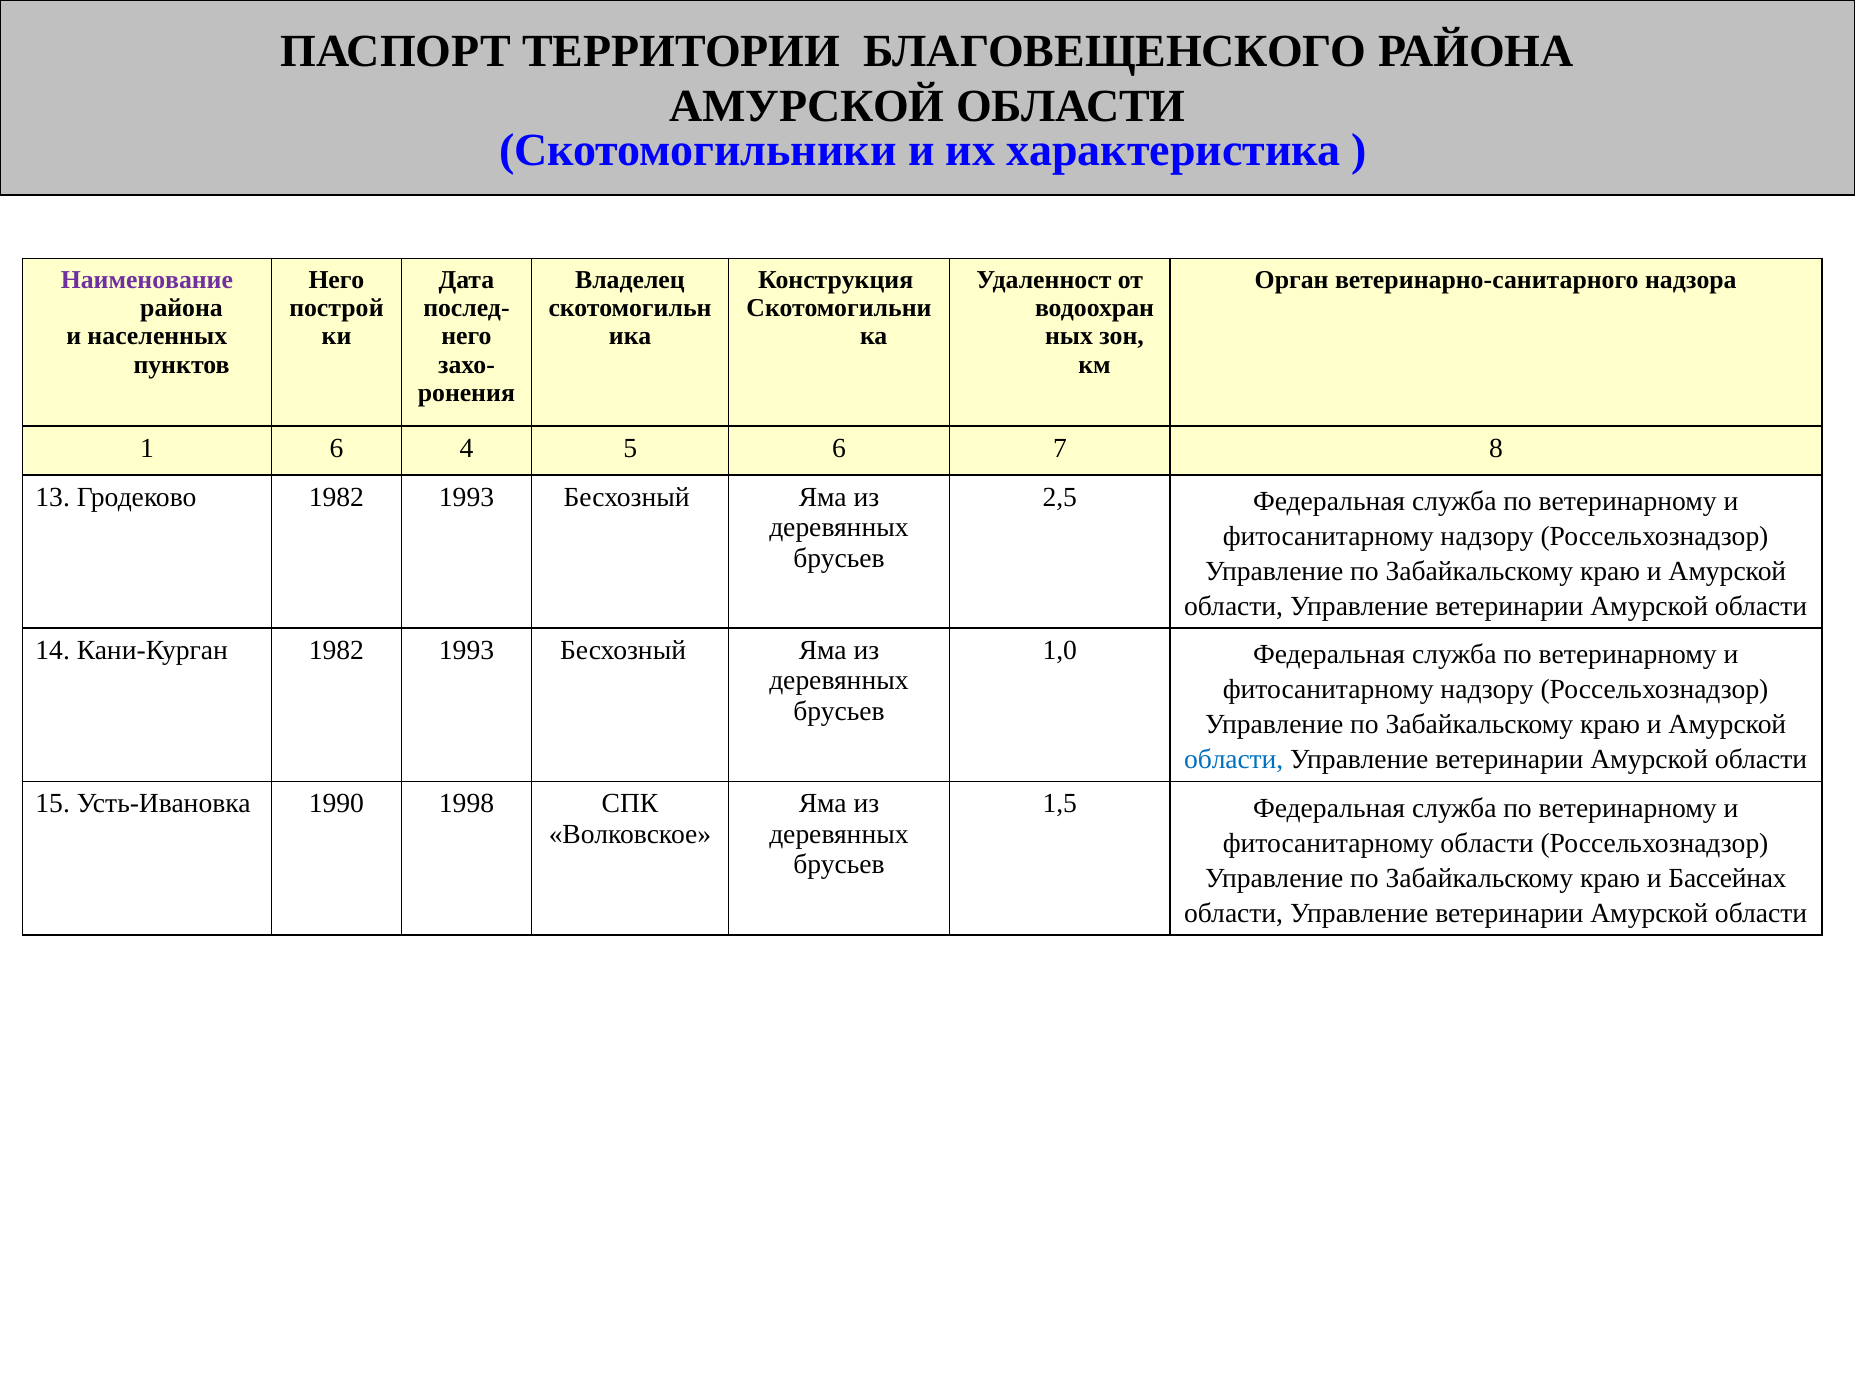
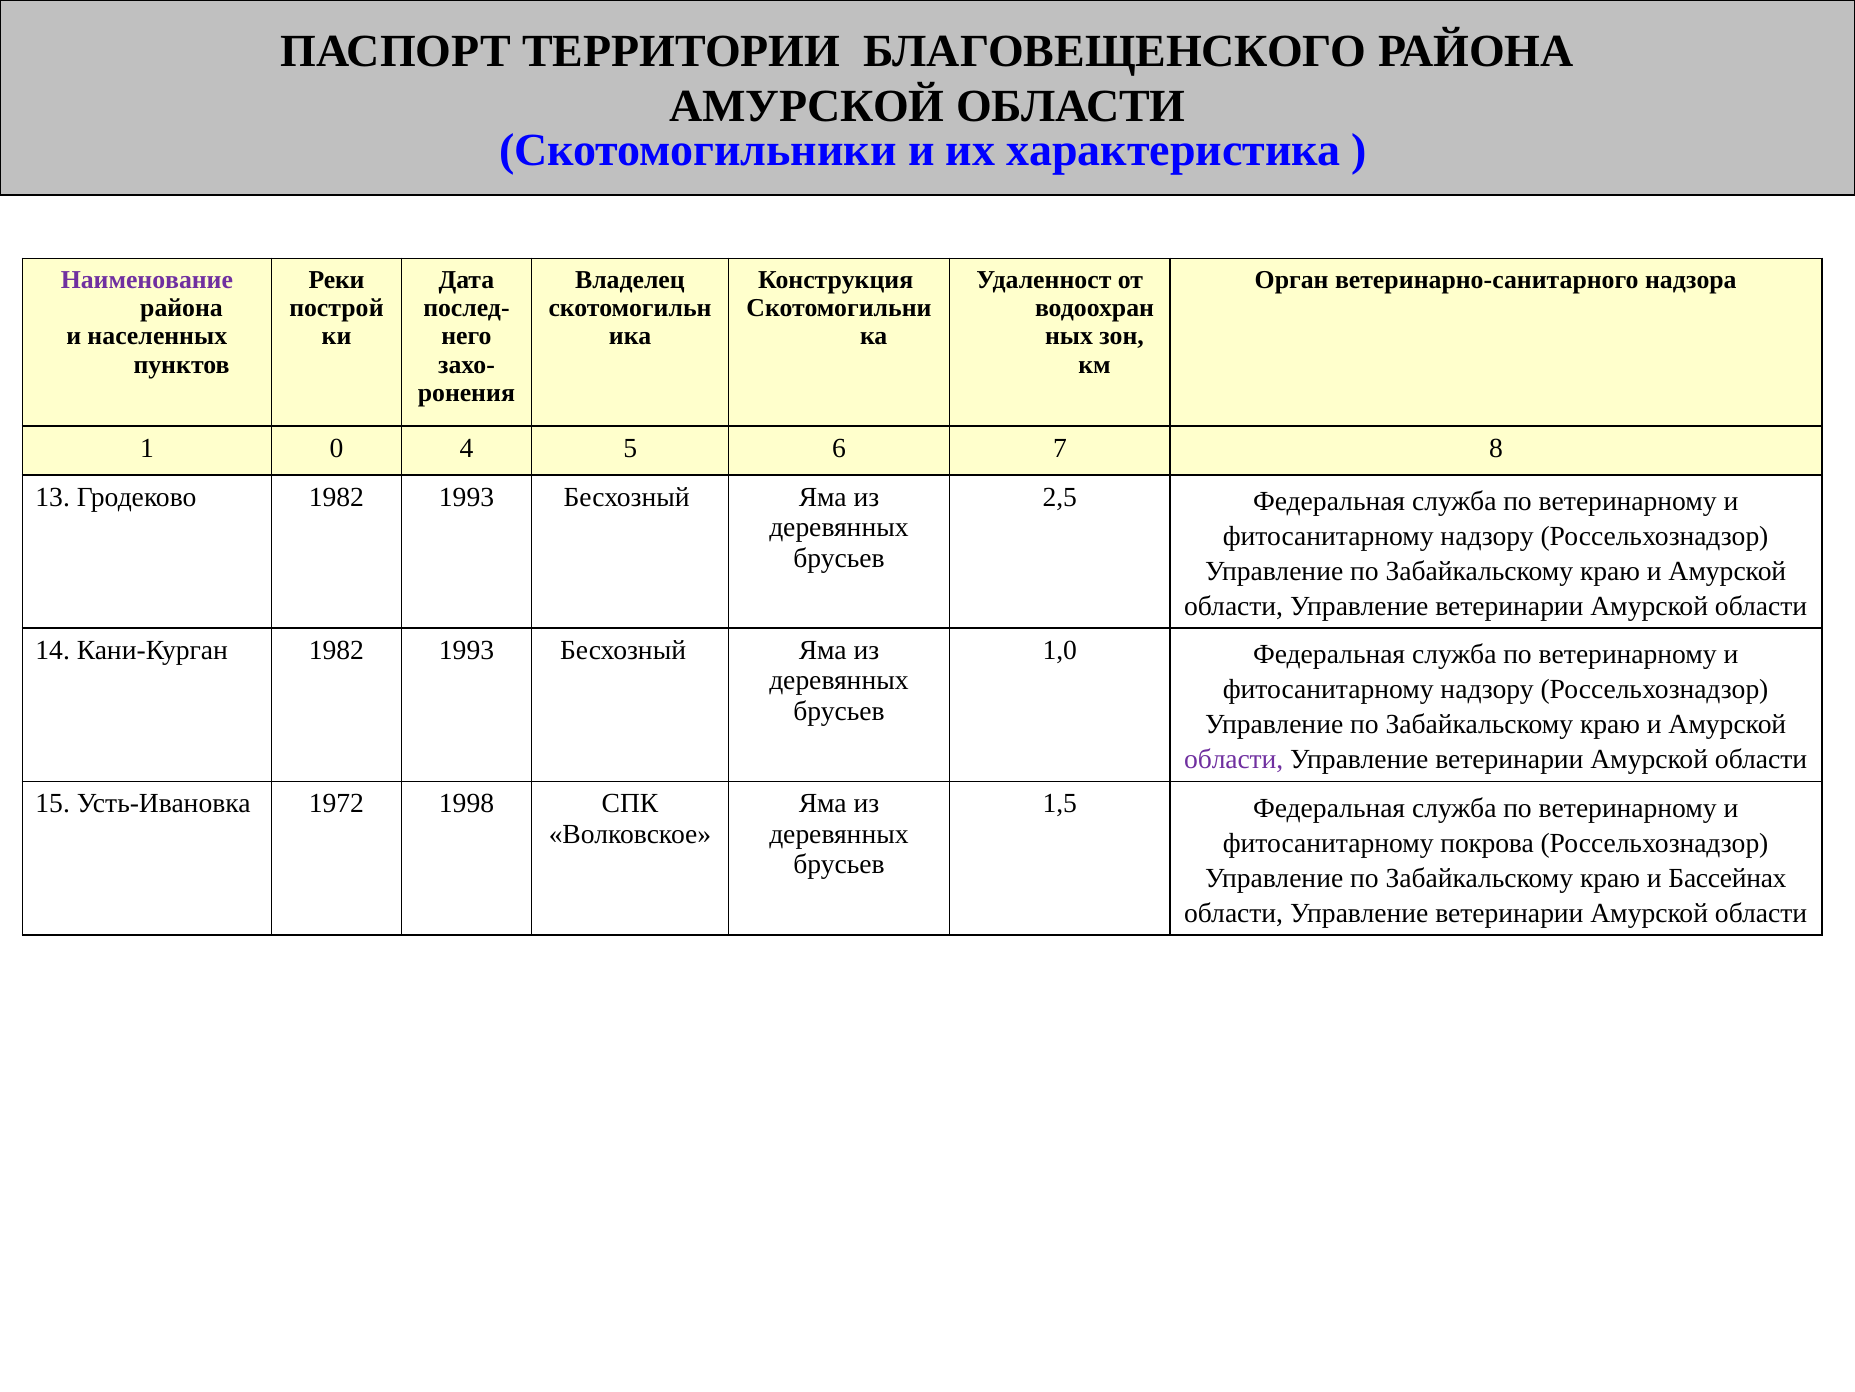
Него: Него -> Реки (337, 279)
1 6: 6 -> 0 (337, 448)
области colour: blue -> purple (1234, 759)
1990: 1990 -> 1972 (336, 803)
фитосанитарному области: области -> покрова (1487, 843)
